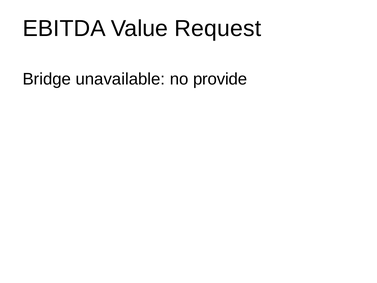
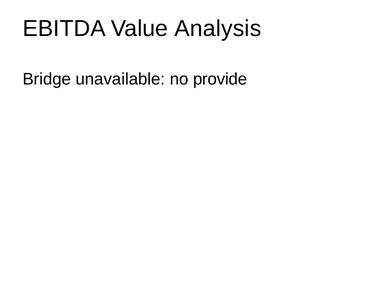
Request: Request -> Analysis (218, 29)
